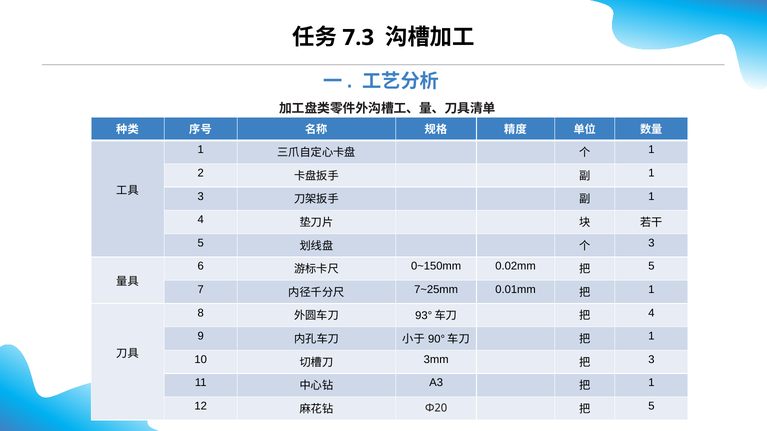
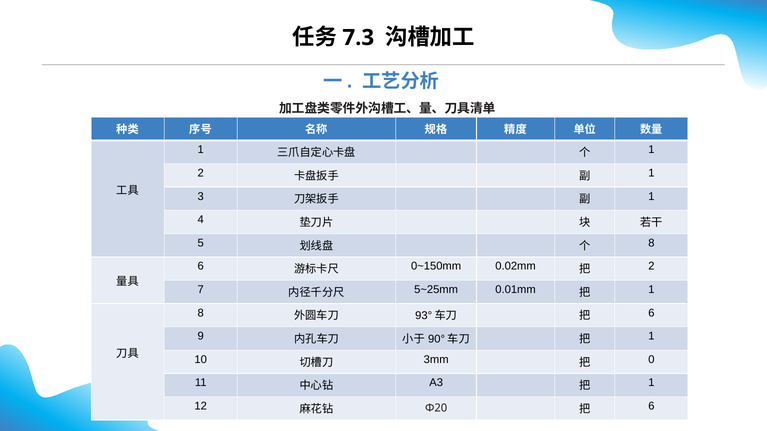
3: 3 -> 8 (651, 243)
5: 5 -> 2 (651, 267)
7~25mm: 7~25mm -> 5~25mm (436, 290)
4: 4 -> 6 (651, 313)
3: 3 -> 0 (651, 360)
5: 5 -> 6 (651, 407)
